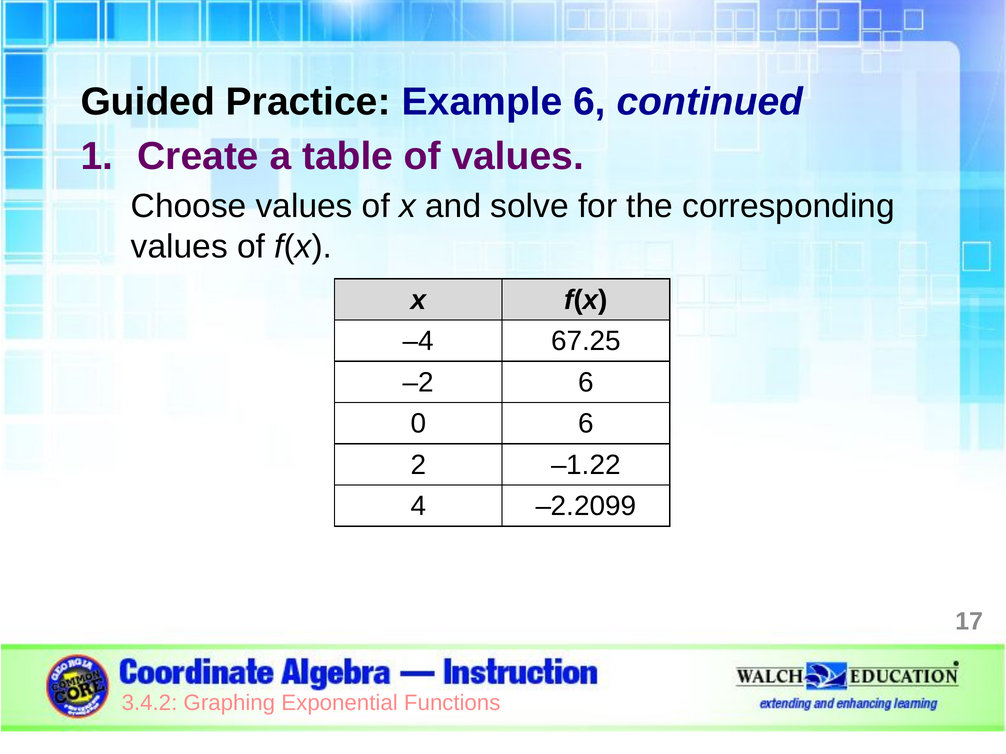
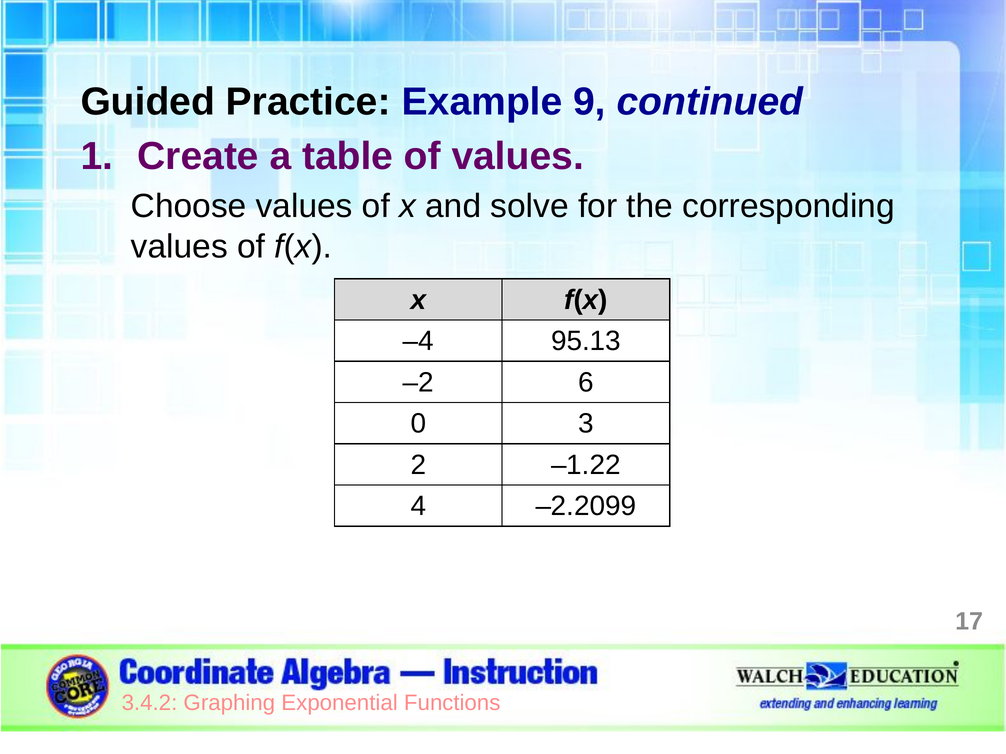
Example 6: 6 -> 9 (590, 102)
67.25: 67.25 -> 95.13 (586, 341)
0 6: 6 -> 3 (586, 424)
